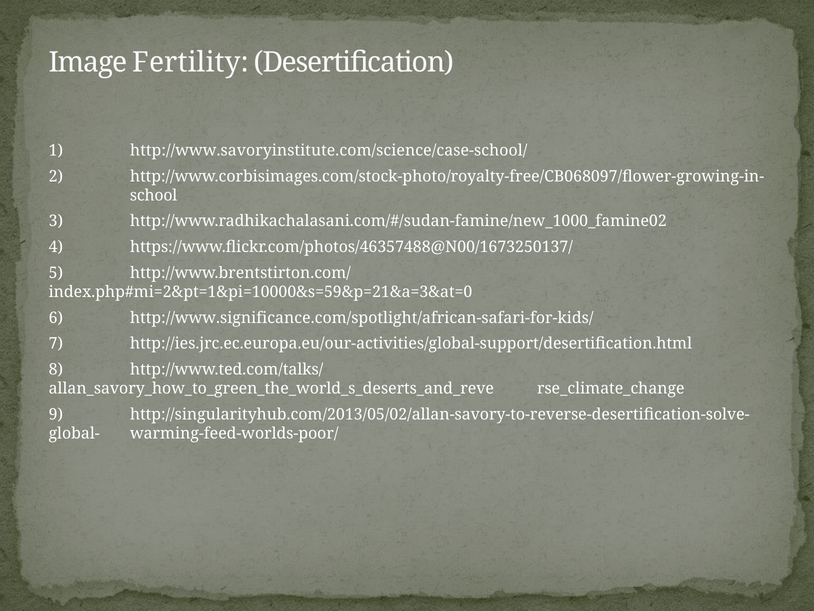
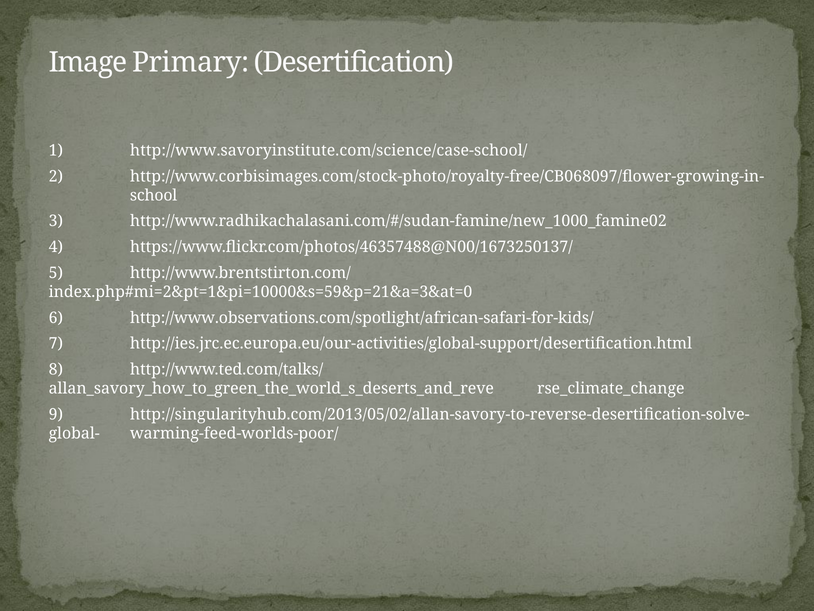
Fertility: Fertility -> Primary (191, 62)
http://www.significance.com/spotlight/african-safari-for-kids/: http://www.significance.com/spotlight/african-safari-for-kids/ -> http://www.observations.com/spotlight/african-safari-for-kids/ (362, 318)
